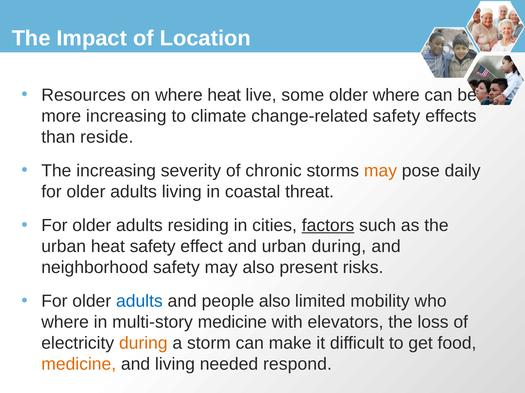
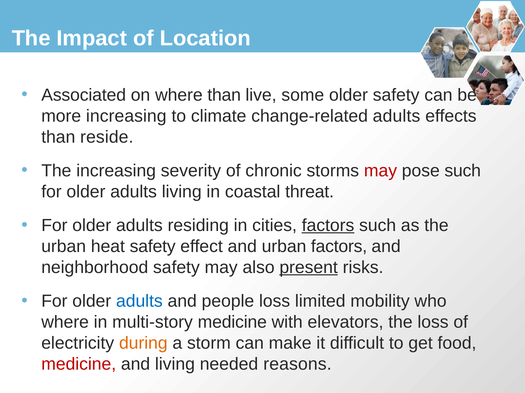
Resources: Resources -> Associated (84, 95)
where heat: heat -> than (224, 95)
older where: where -> safety (396, 95)
change-related safety: safety -> adults (397, 116)
may colour: orange -> red (380, 171)
pose daily: daily -> such (463, 171)
urban during: during -> factors (339, 247)
present underline: none -> present (309, 268)
people also: also -> loss (275, 302)
medicine colour: orange -> red (79, 365)
respond: respond -> reasons (297, 365)
